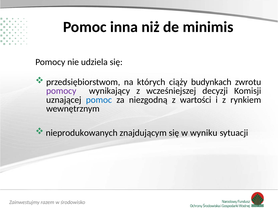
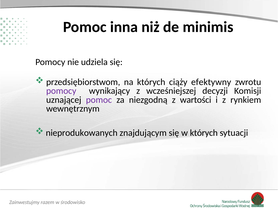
budynkach: budynkach -> efektywny (211, 82)
pomoc colour: blue -> purple (99, 100)
w wyniku: wyniku -> których (204, 133)
